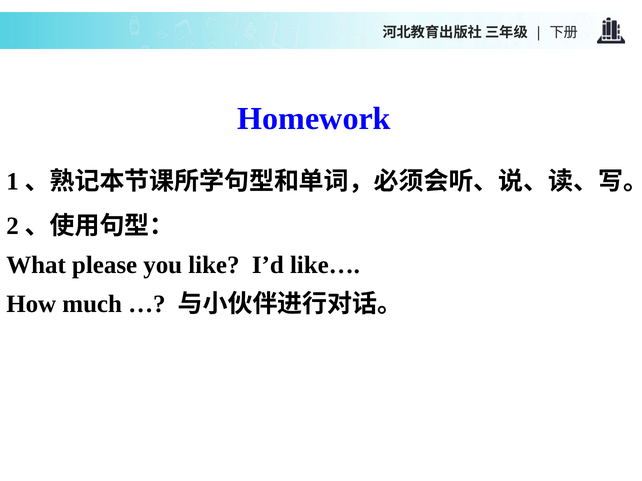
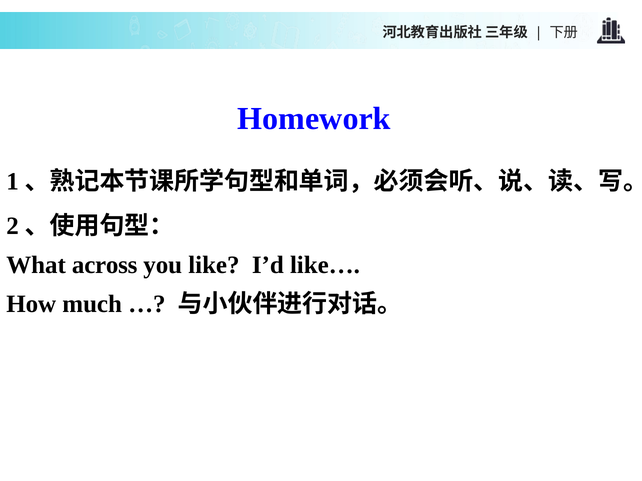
please: please -> across (105, 265)
